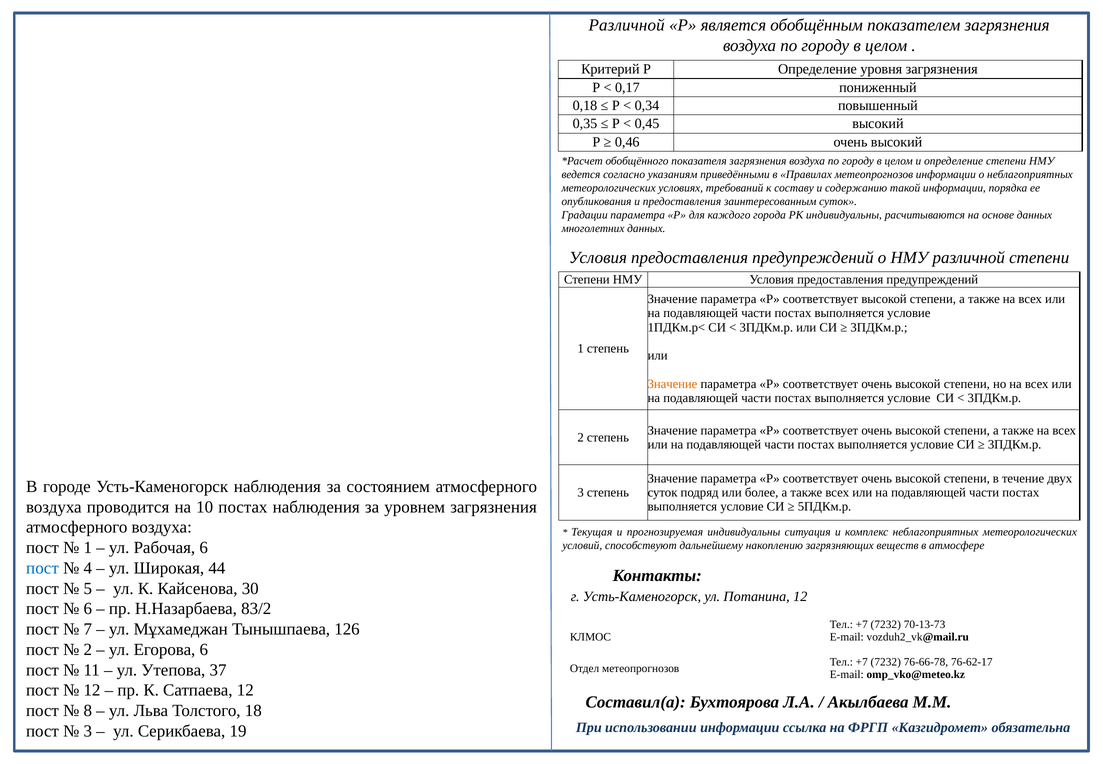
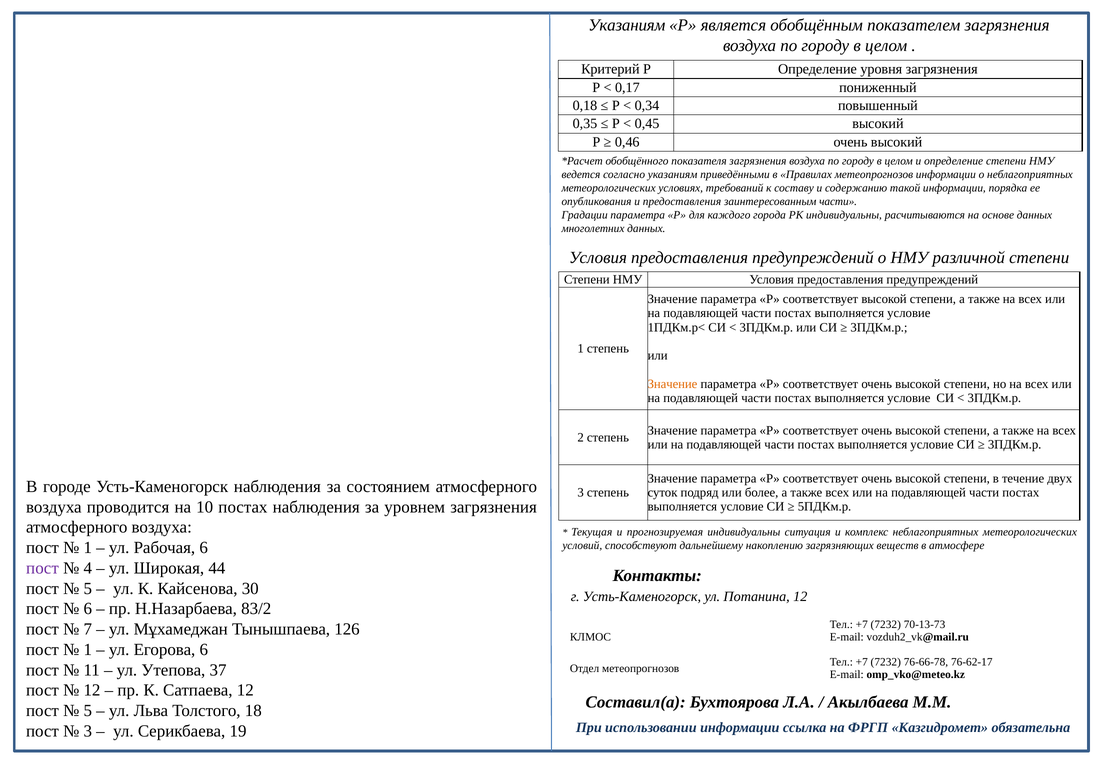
Различной: Различной -> Указаниям (627, 25)
заинтересованным суток: суток -> части (838, 201)
пост colour: blue -> purple (42, 568)
2: 2 -> 1 (88, 649)
8: 8 -> 5 (88, 710)
